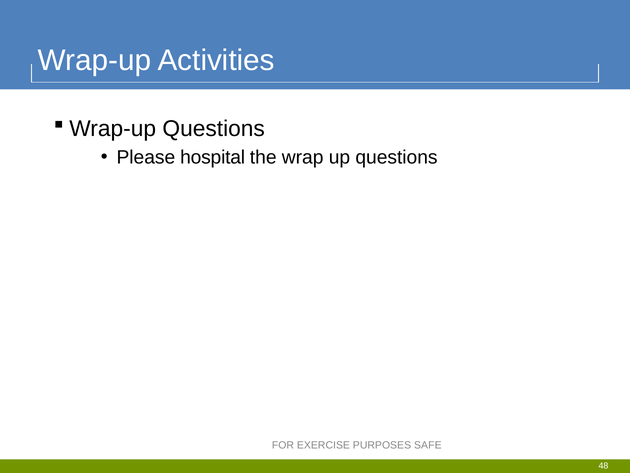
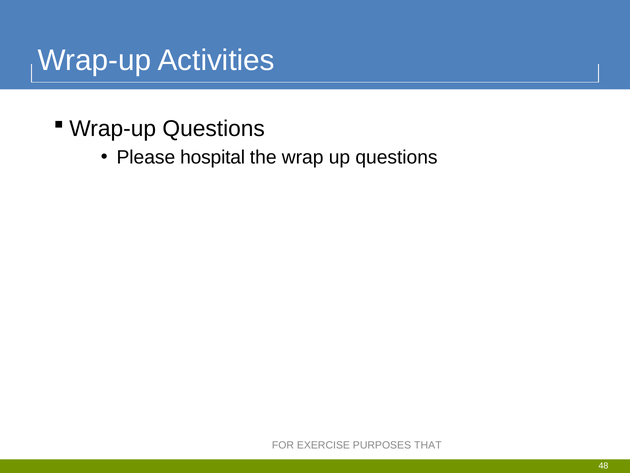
SAFE: SAFE -> THAT (428, 445)
